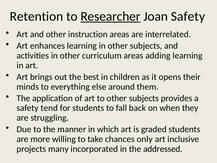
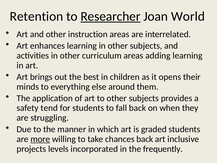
Joan Safety: Safety -> World (188, 16)
more underline: none -> present (40, 139)
chances only: only -> back (145, 139)
many: many -> levels (58, 149)
addressed: addressed -> frequently (163, 149)
